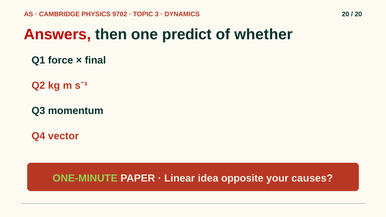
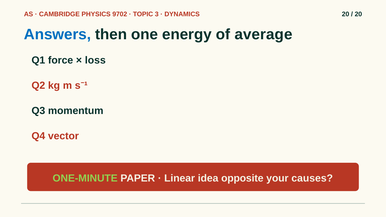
Answers colour: red -> blue (57, 34)
predict: predict -> energy (187, 34)
whether: whether -> average (263, 34)
final: final -> loss (95, 60)
